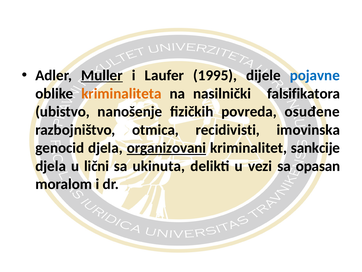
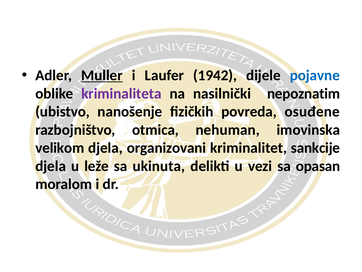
1995: 1995 -> 1942 (215, 75)
kriminaliteta colour: orange -> purple (121, 93)
falsifikatora: falsifikatora -> nepoznatim (304, 93)
recidivisti: recidivisti -> nehuman (228, 130)
genocid: genocid -> velikom (60, 148)
organizovani underline: present -> none (166, 148)
lični: lični -> leže (97, 166)
